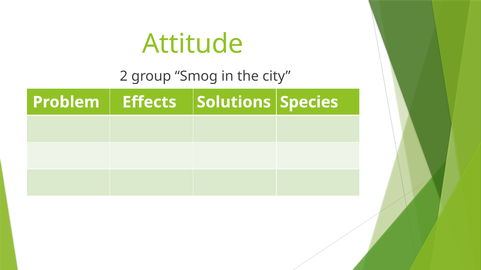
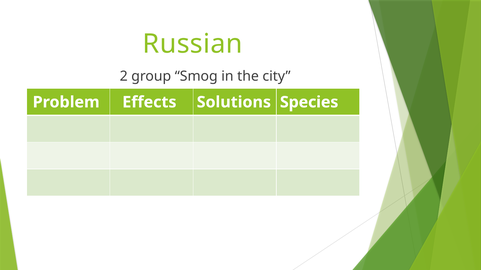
Attitude: Attitude -> Russian (193, 44)
